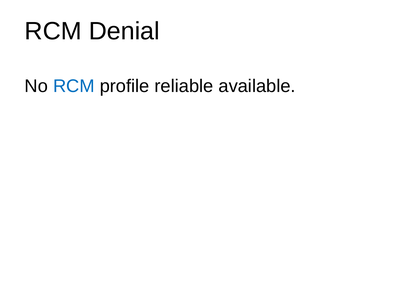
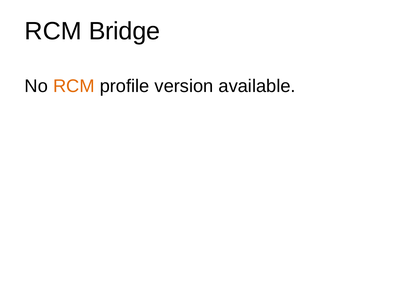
Denial: Denial -> Bridge (124, 31)
RCM colour: blue -> orange (74, 86)
reliable: reliable -> version (184, 86)
